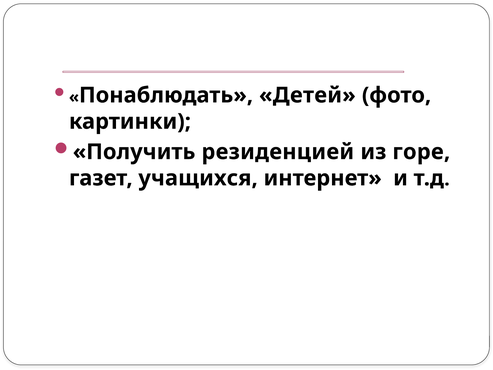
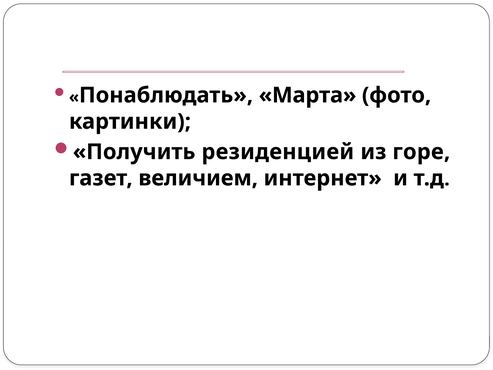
Детей: Детей -> Марта (308, 95)
учащихся: учащихся -> величием (198, 178)
